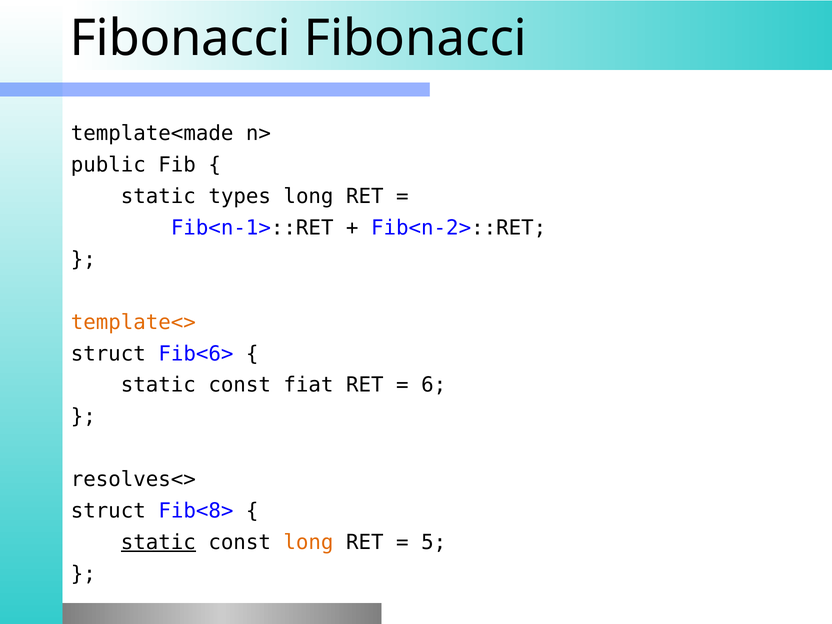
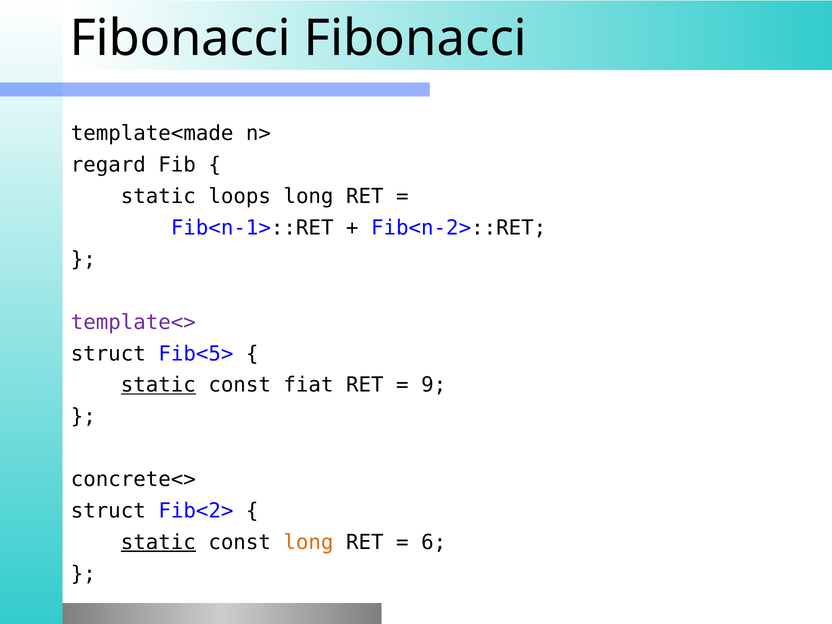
public: public -> regard (108, 165)
types: types -> loops (240, 196)
template<> colour: orange -> purple (133, 322)
Fib<6>: Fib<6> -> Fib<5> (196, 354)
static underline: none -> present (158, 385)
6: 6 -> 9 (434, 385)
resolves<>: resolves<> -> concrete<> (133, 479)
Fib<8>: Fib<8> -> Fib<2> (196, 511)
5: 5 -> 6 (434, 542)
